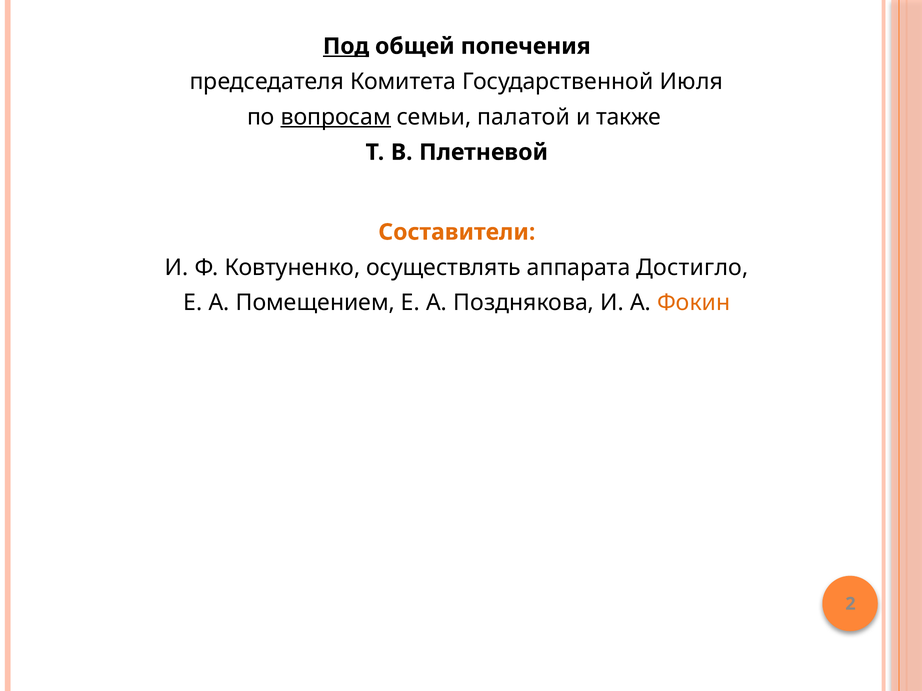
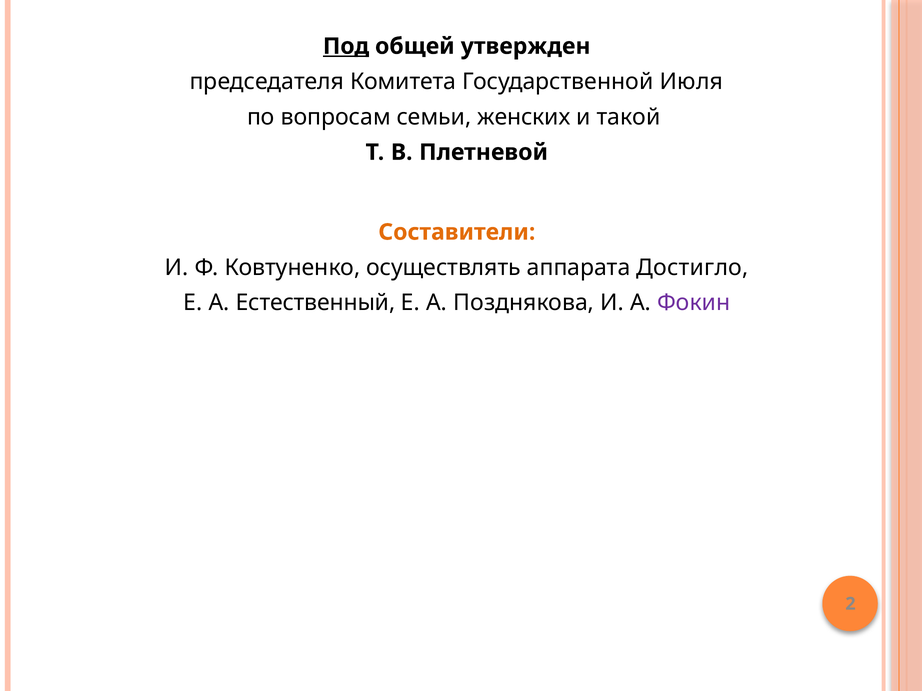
попечения: попечения -> утвержден (526, 46)
вопросам underline: present -> none (336, 117)
палатой: палатой -> женских (524, 117)
также: также -> такой (629, 117)
Помещением: Помещением -> Естественный (315, 303)
Фокин colour: orange -> purple (694, 303)
